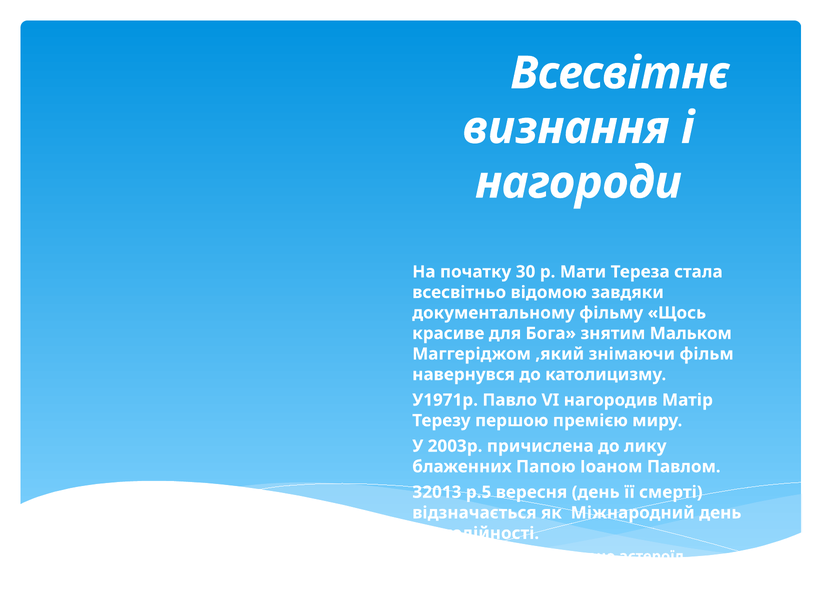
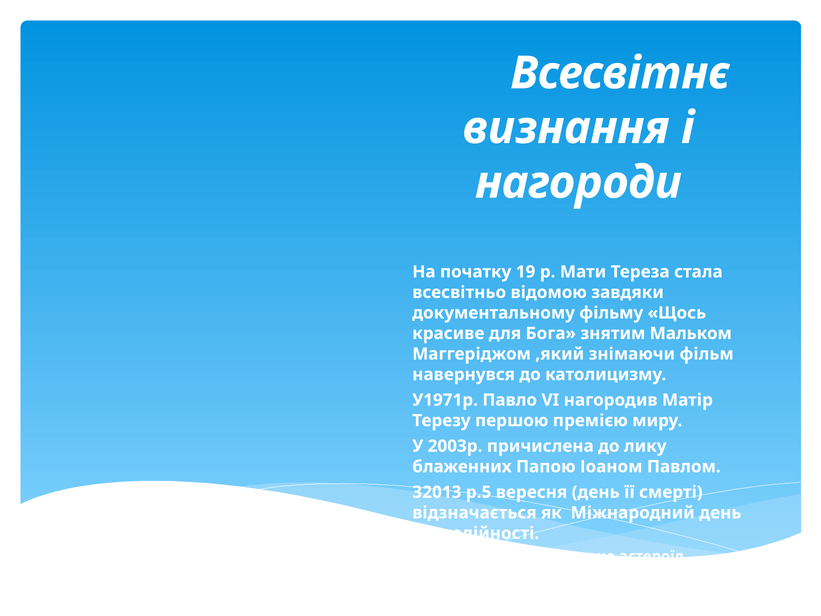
30: 30 -> 19 (526, 272)
